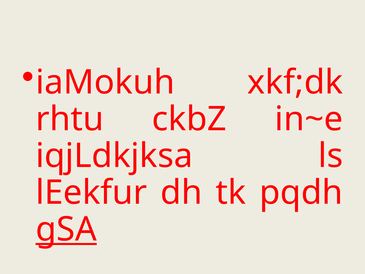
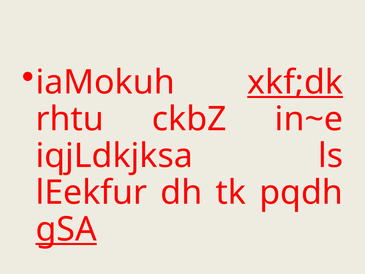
xkf;dk underline: none -> present (295, 82)
